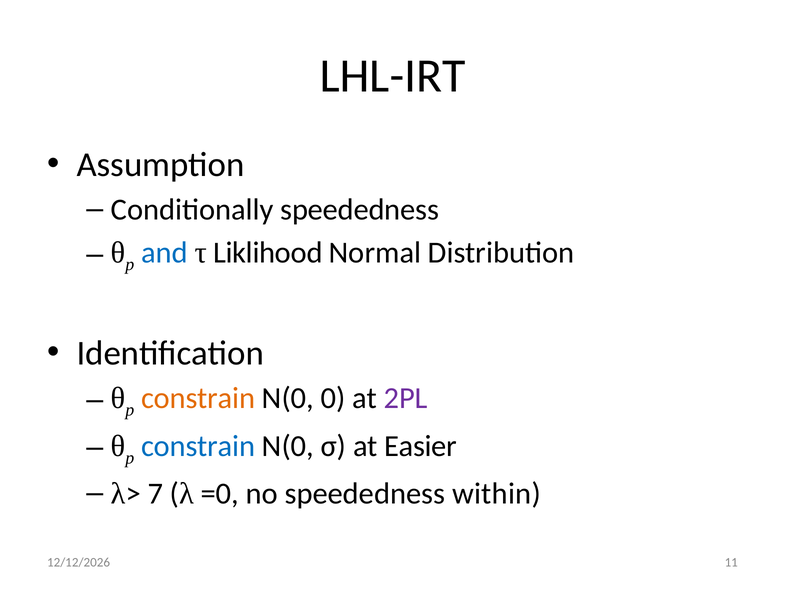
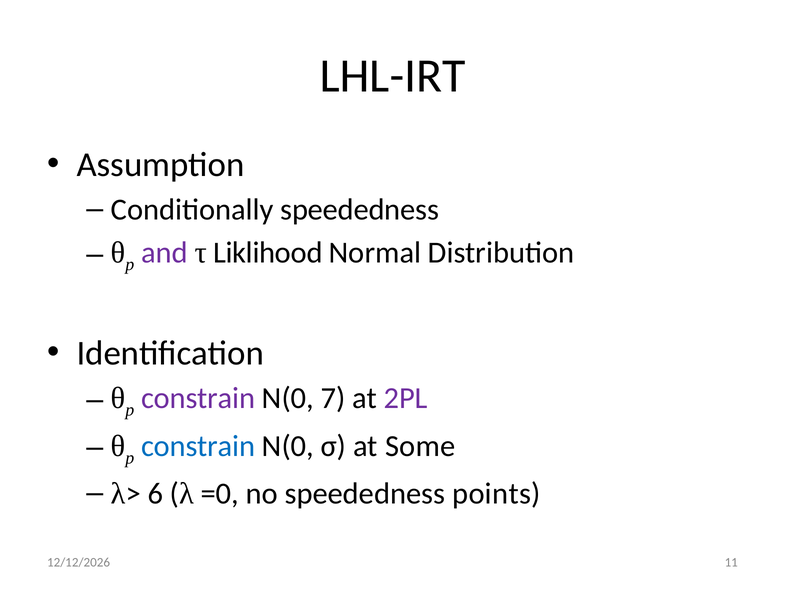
and colour: blue -> purple (164, 253)
constrain colour: orange -> purple (198, 398)
0: 0 -> 7 (333, 398)
Easier: Easier -> Some (420, 446)
7: 7 -> 6 (155, 494)
within: within -> points (496, 494)
